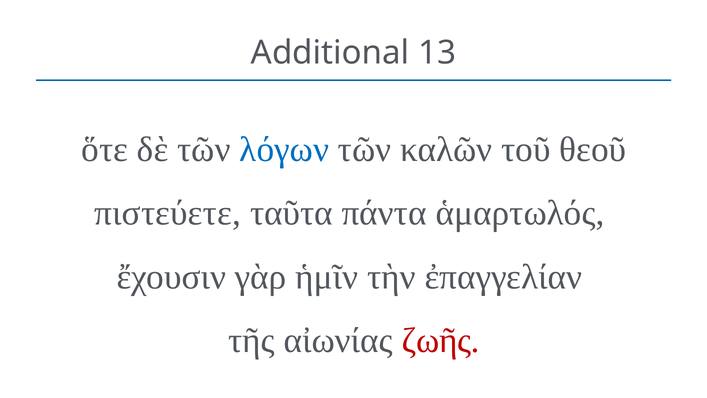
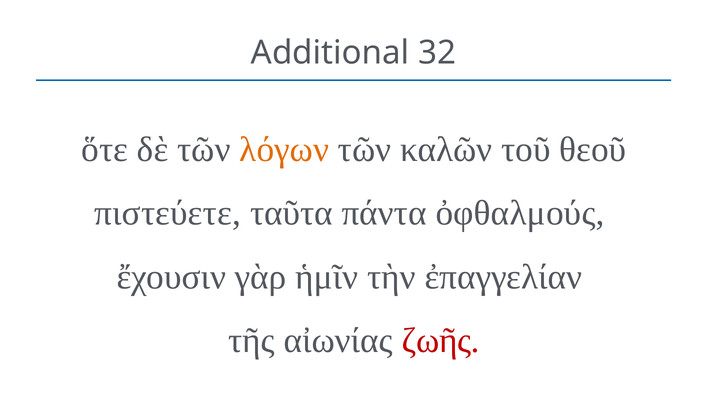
13: 13 -> 32 (437, 53)
λόγων colour: blue -> orange (284, 149)
ἁμαρτωλός: ἁμαρτωλός -> ὀφθαλμούς (520, 213)
